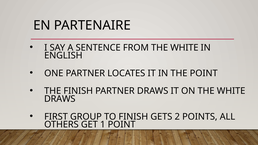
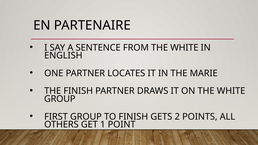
THE POINT: POINT -> MARIE (204, 73)
DRAWS: DRAWS -> GROUP (60, 99)
